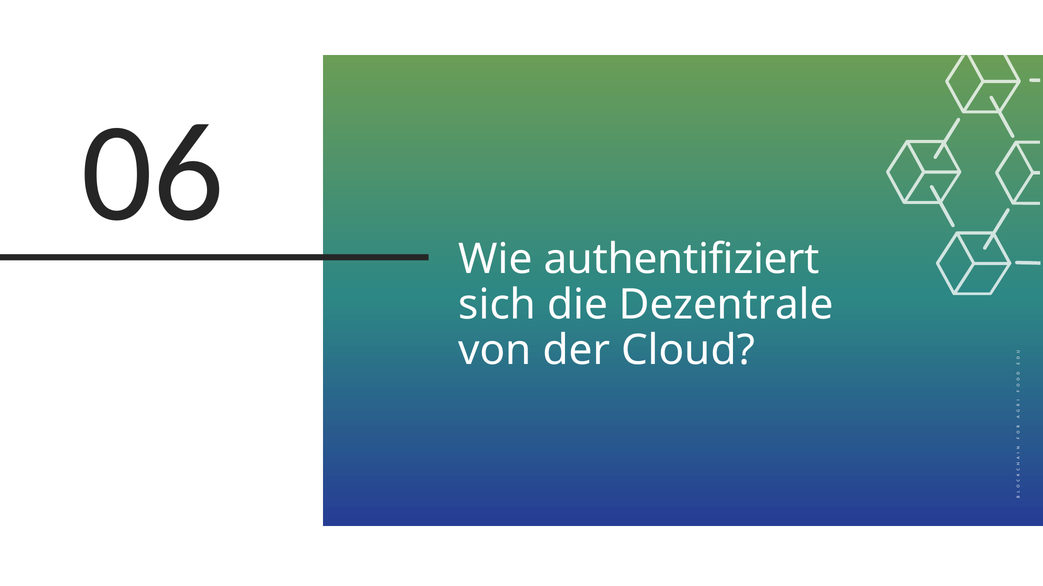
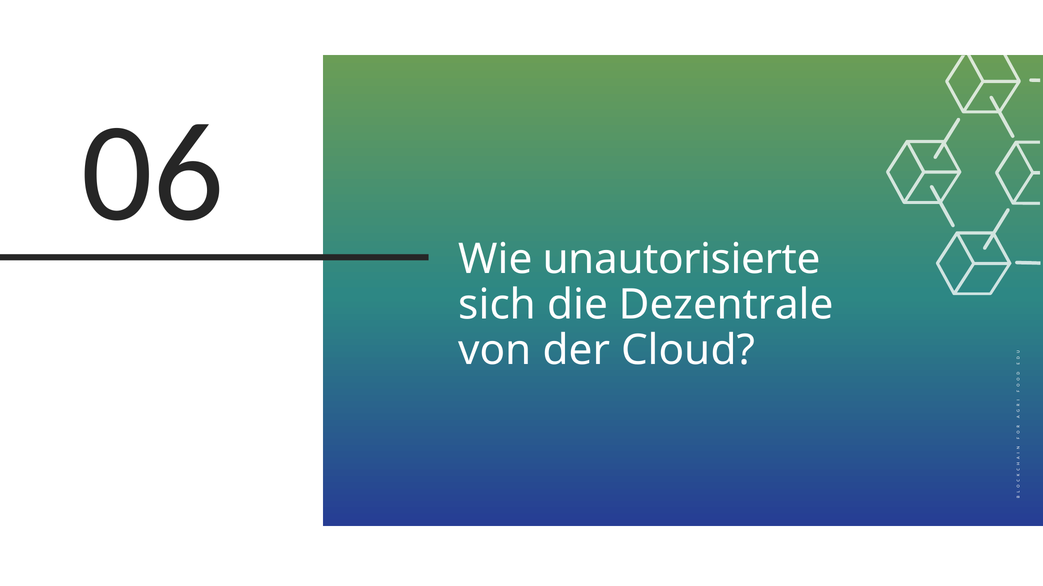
authentifiziert: authentifiziert -> unautorisierte (682, 259)
